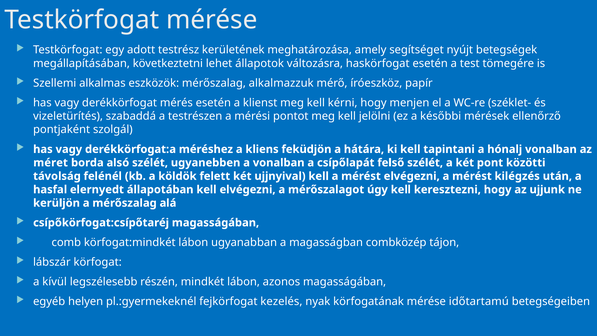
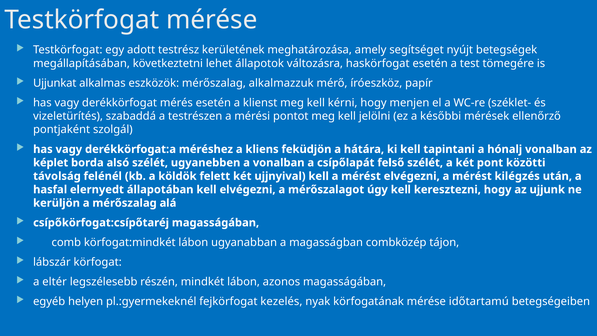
Szellemi: Szellemi -> Ujjunkat (55, 83)
méret: méret -> képlet (51, 163)
kívül: kívül -> eltér (55, 282)
